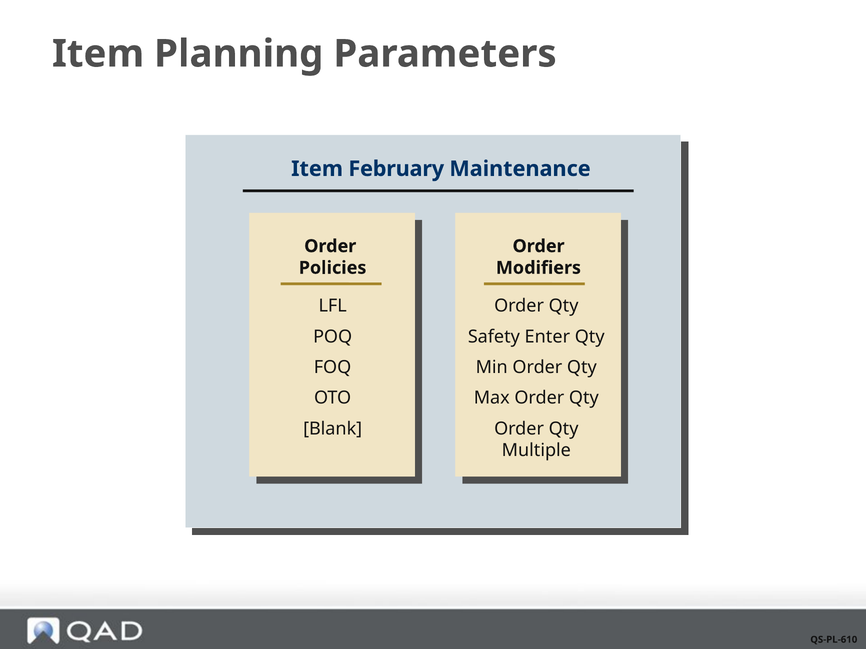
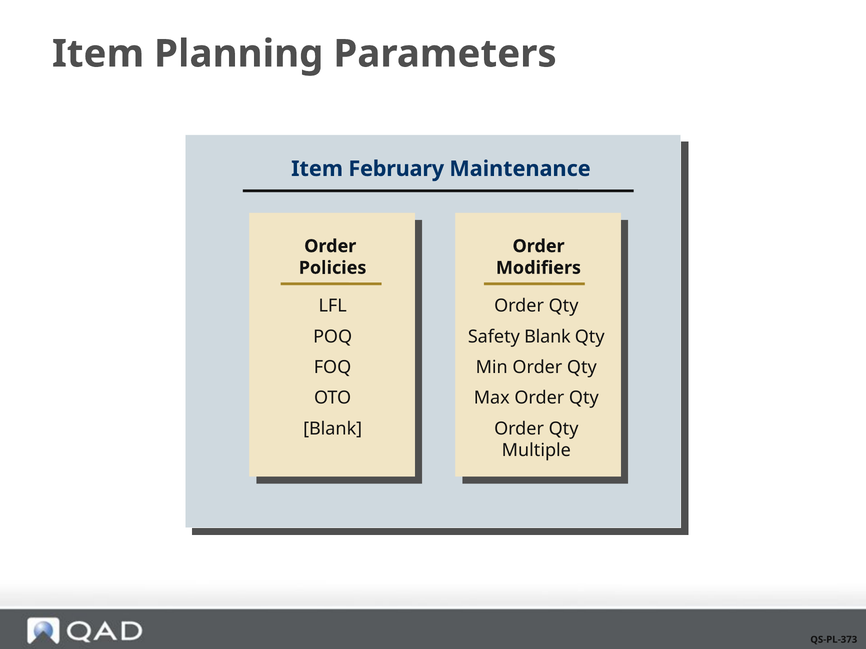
Safety Enter: Enter -> Blank (547, 337)
QS-PL-610: QS-PL-610 -> QS-PL-373 (834, 640)
